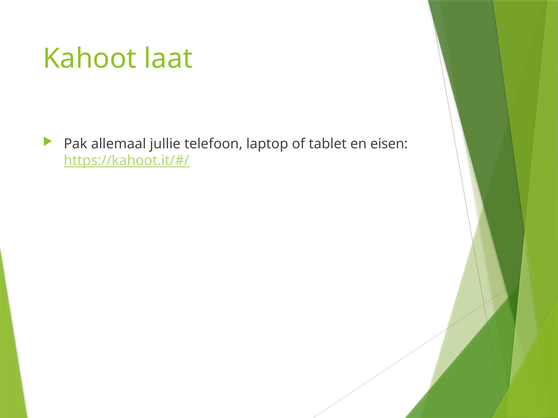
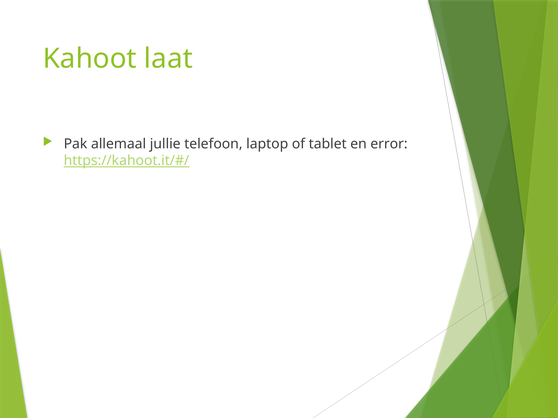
eisen: eisen -> error (389, 144)
